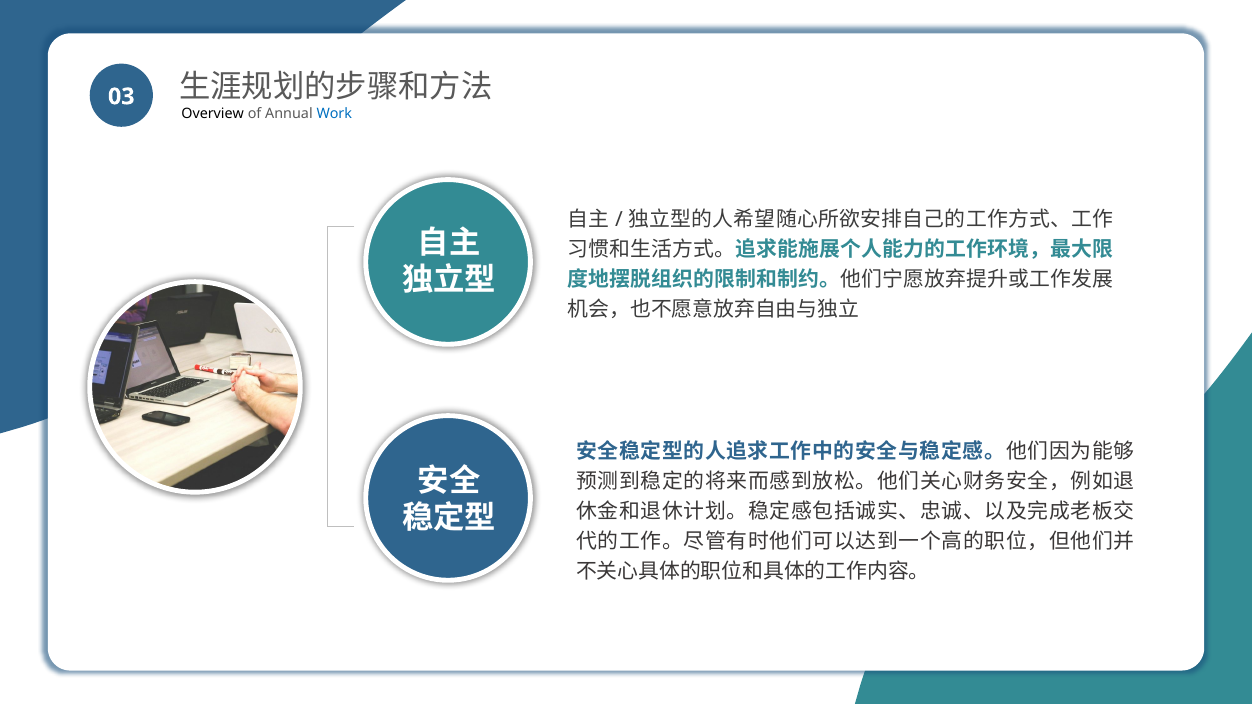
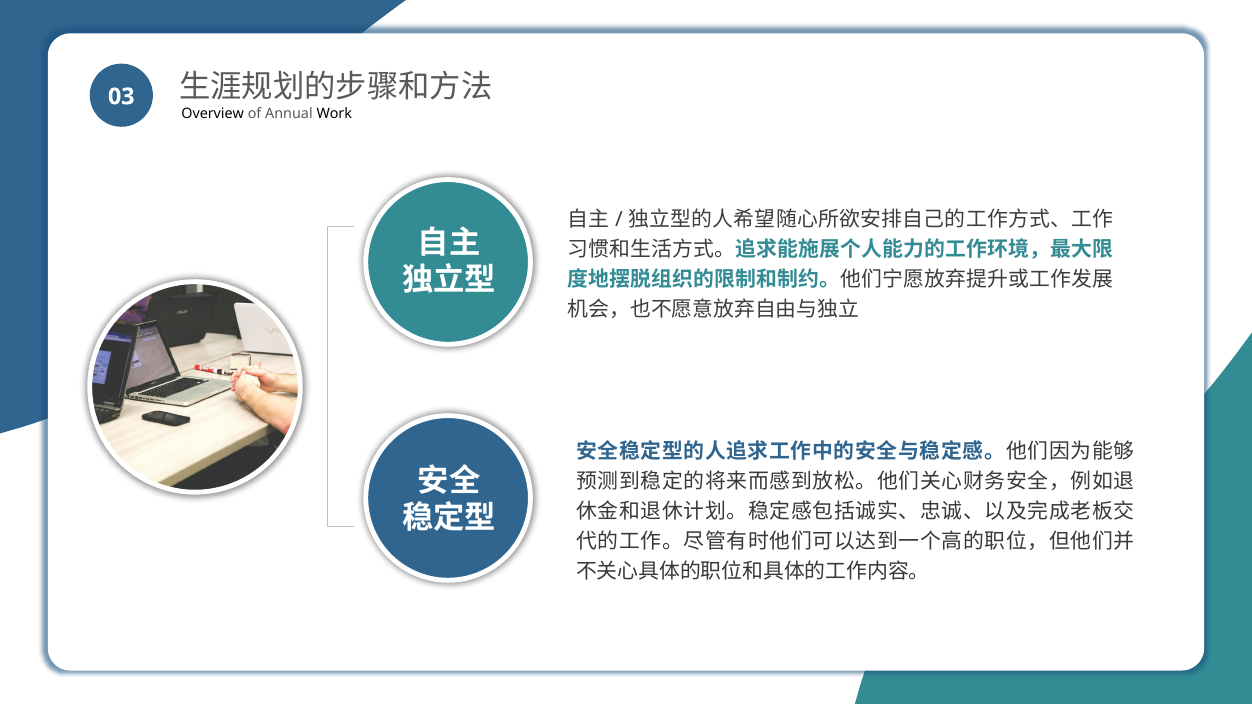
Work colour: blue -> black (334, 114)
